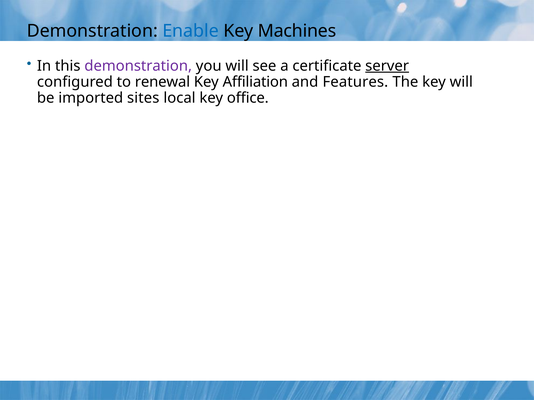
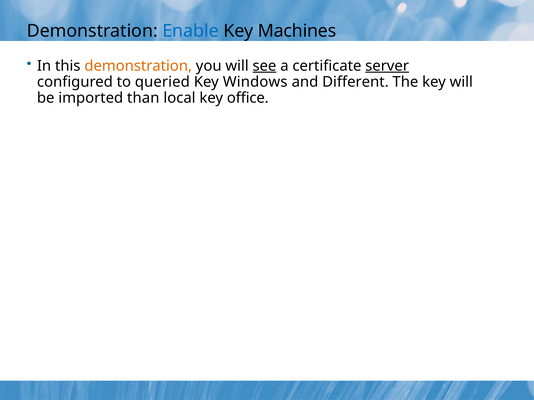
demonstration colour: purple -> orange (138, 66)
see underline: none -> present (264, 66)
renewal: renewal -> queried (162, 82)
Affiliation: Affiliation -> Windows (255, 82)
Features: Features -> Different (355, 82)
sites: sites -> than (143, 98)
